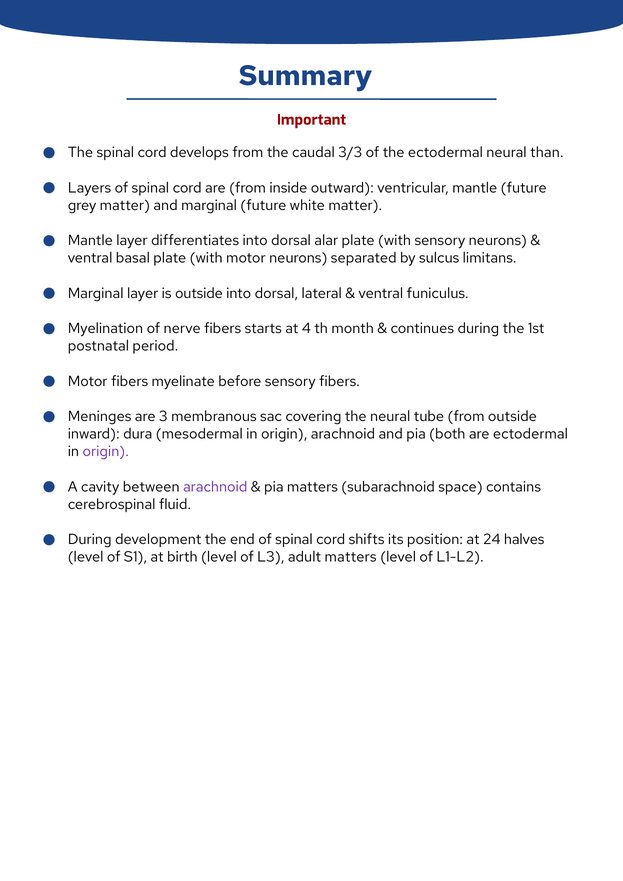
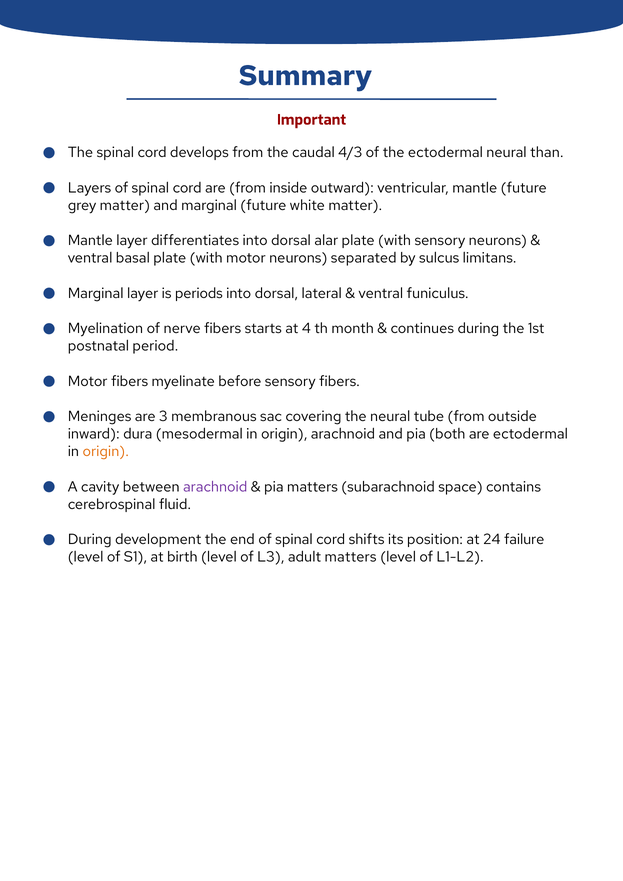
3/3: 3/3 -> 4/3 (350, 153)
is outside: outside -> periods (199, 293)
origin colour: purple -> orange (106, 452)
halves: halves -> failure (524, 540)
